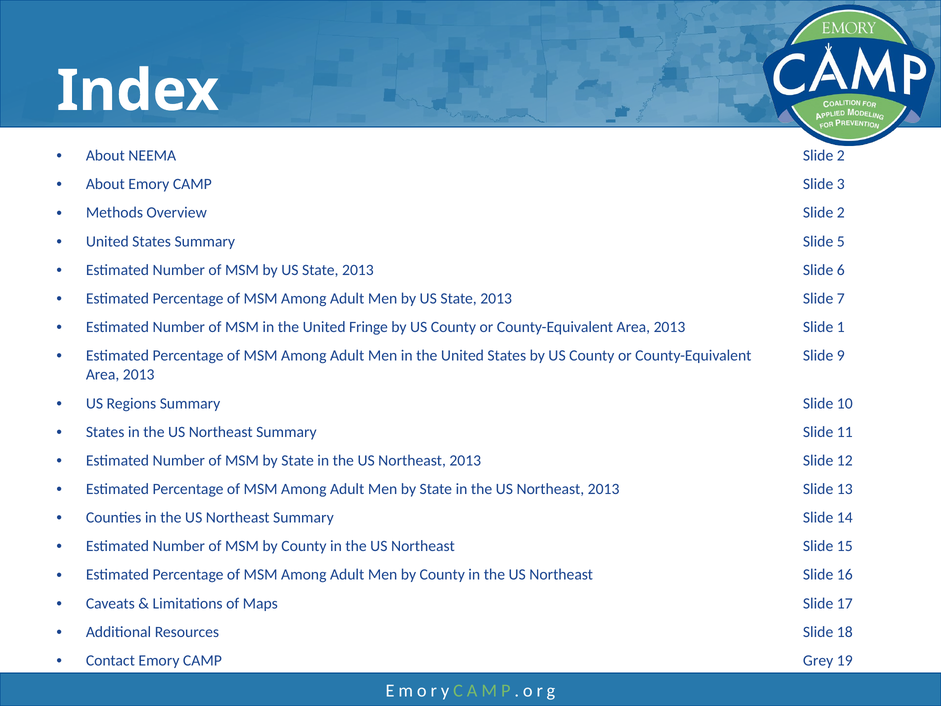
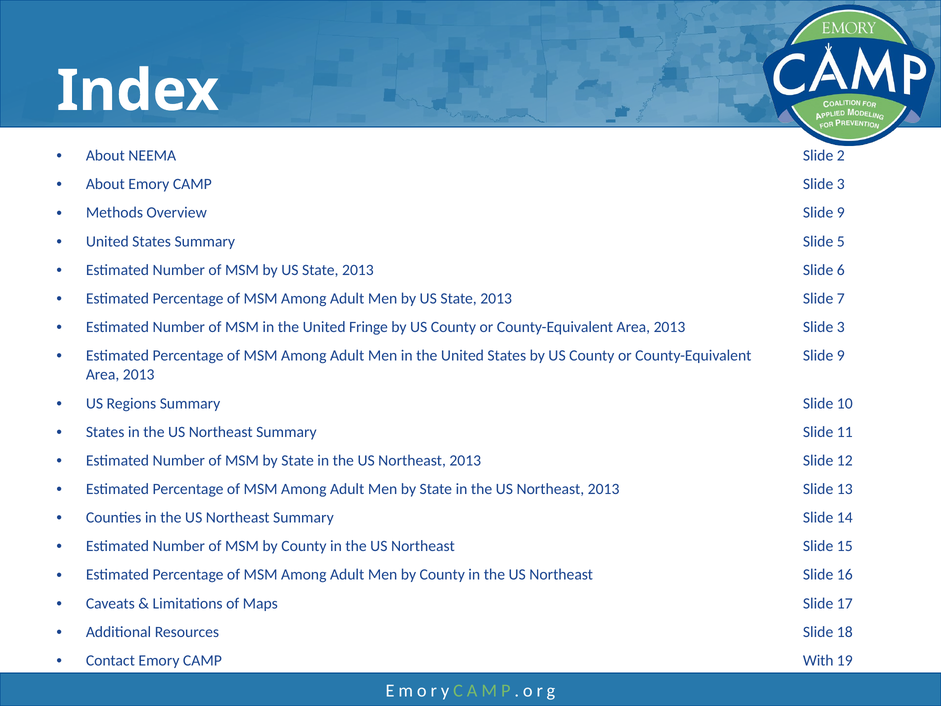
Overview Slide 2: 2 -> 9 (841, 213)
2013 Slide 1: 1 -> 3 (841, 327)
Grey: Grey -> With (818, 660)
